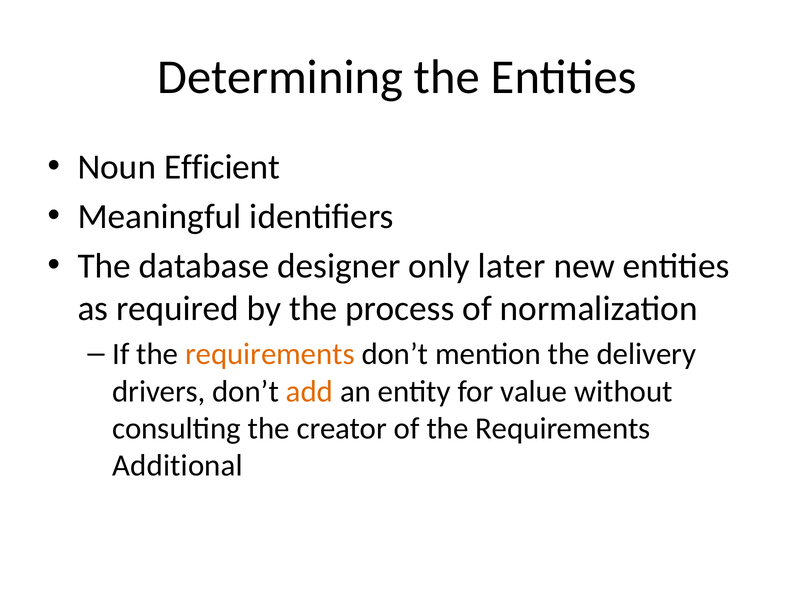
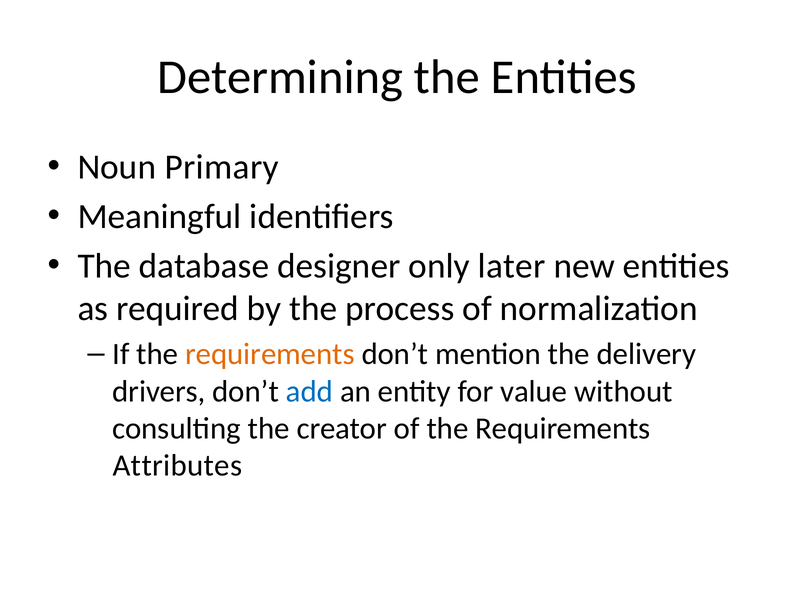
Efficient: Efficient -> Primary (222, 167)
add colour: orange -> blue (310, 391)
Additional: Additional -> Attributes (178, 465)
